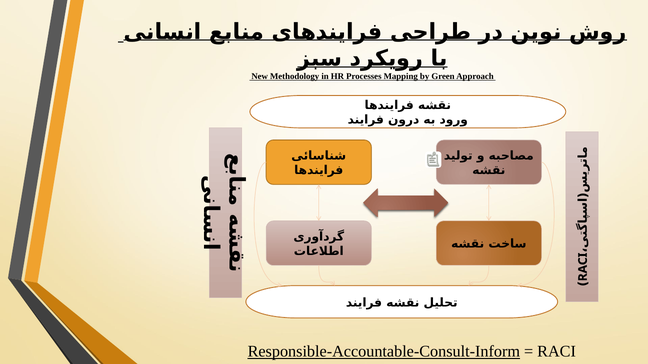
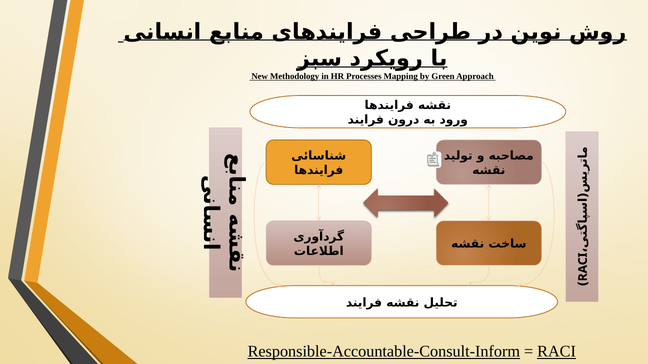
RACI underline: none -> present (557, 352)
